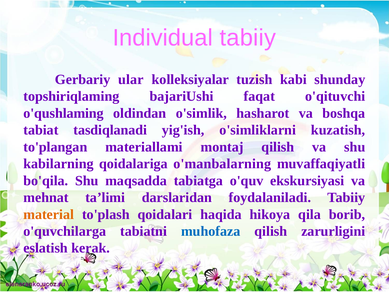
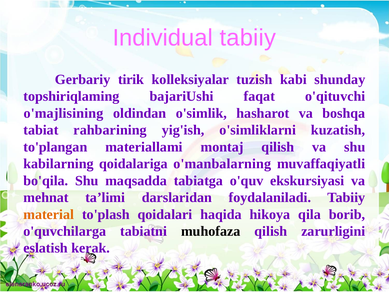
ular: ular -> tirik (131, 79)
o'qushlaming: o'qushlaming -> o'majlisining (63, 113)
tasdiqlanadi: tasdiqlanadi -> rahbarining (110, 130)
muhofaza colour: blue -> black (211, 231)
